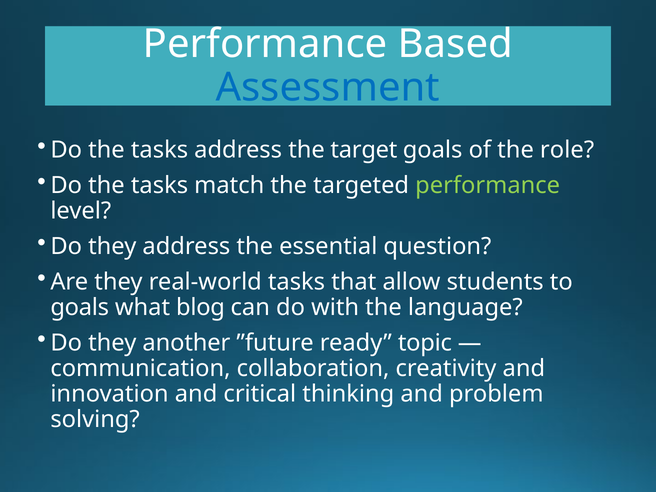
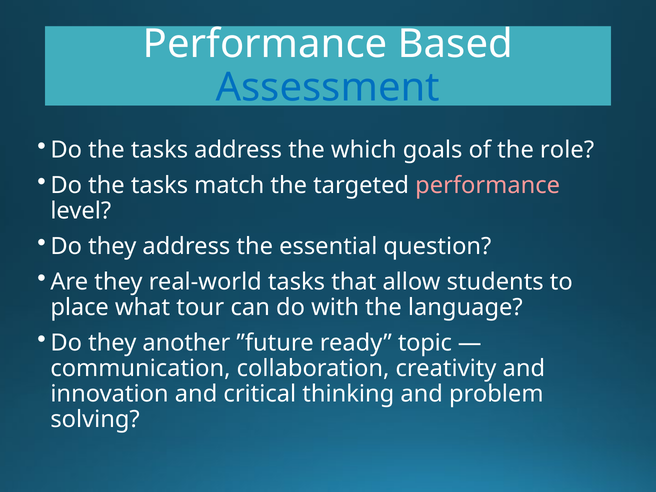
target: target -> which (364, 150)
performance colour: light green -> pink (488, 185)
goals: goals -> place (80, 307)
blog: blog -> tour (200, 307)
